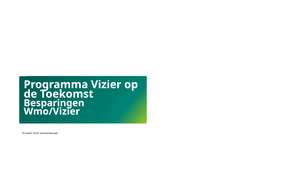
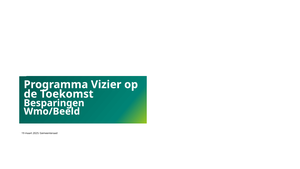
Wmo/Vizier: Wmo/Vizier -> Wmo/Beeld (52, 111)
